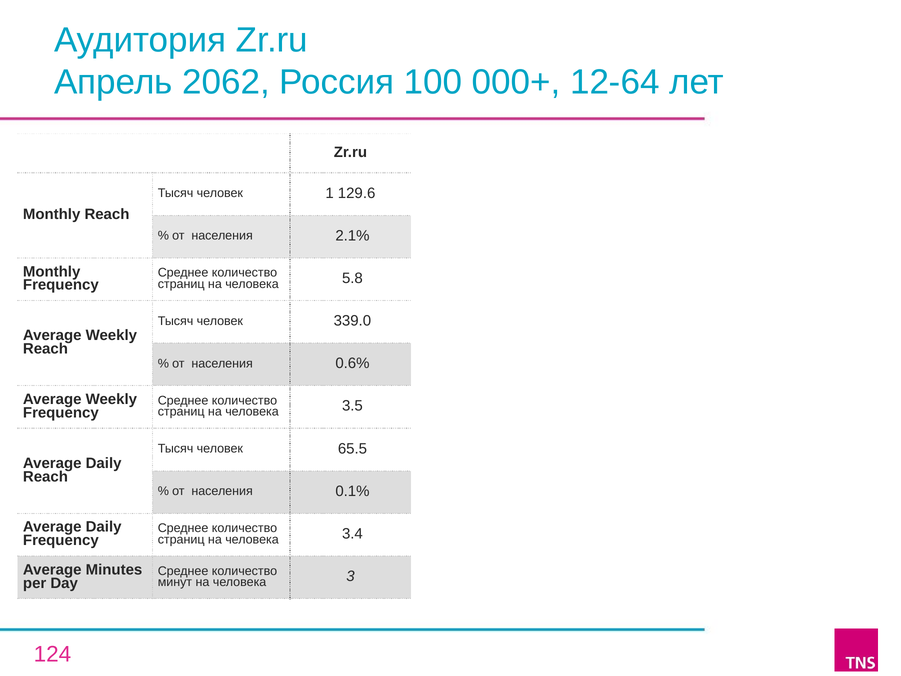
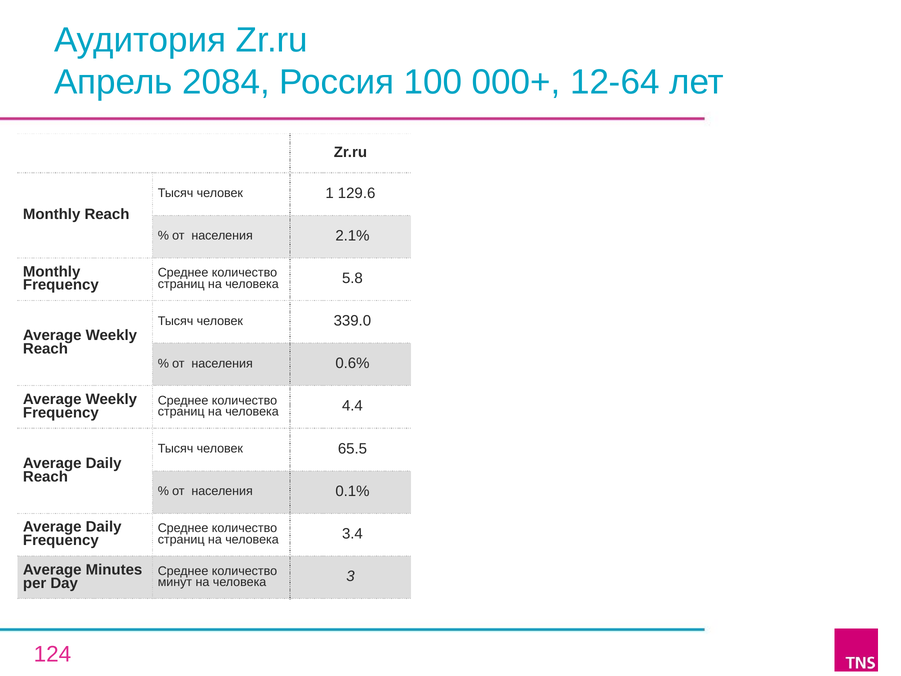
2062: 2062 -> 2084 (226, 82)
3.5: 3.5 -> 4.4 (352, 406)
